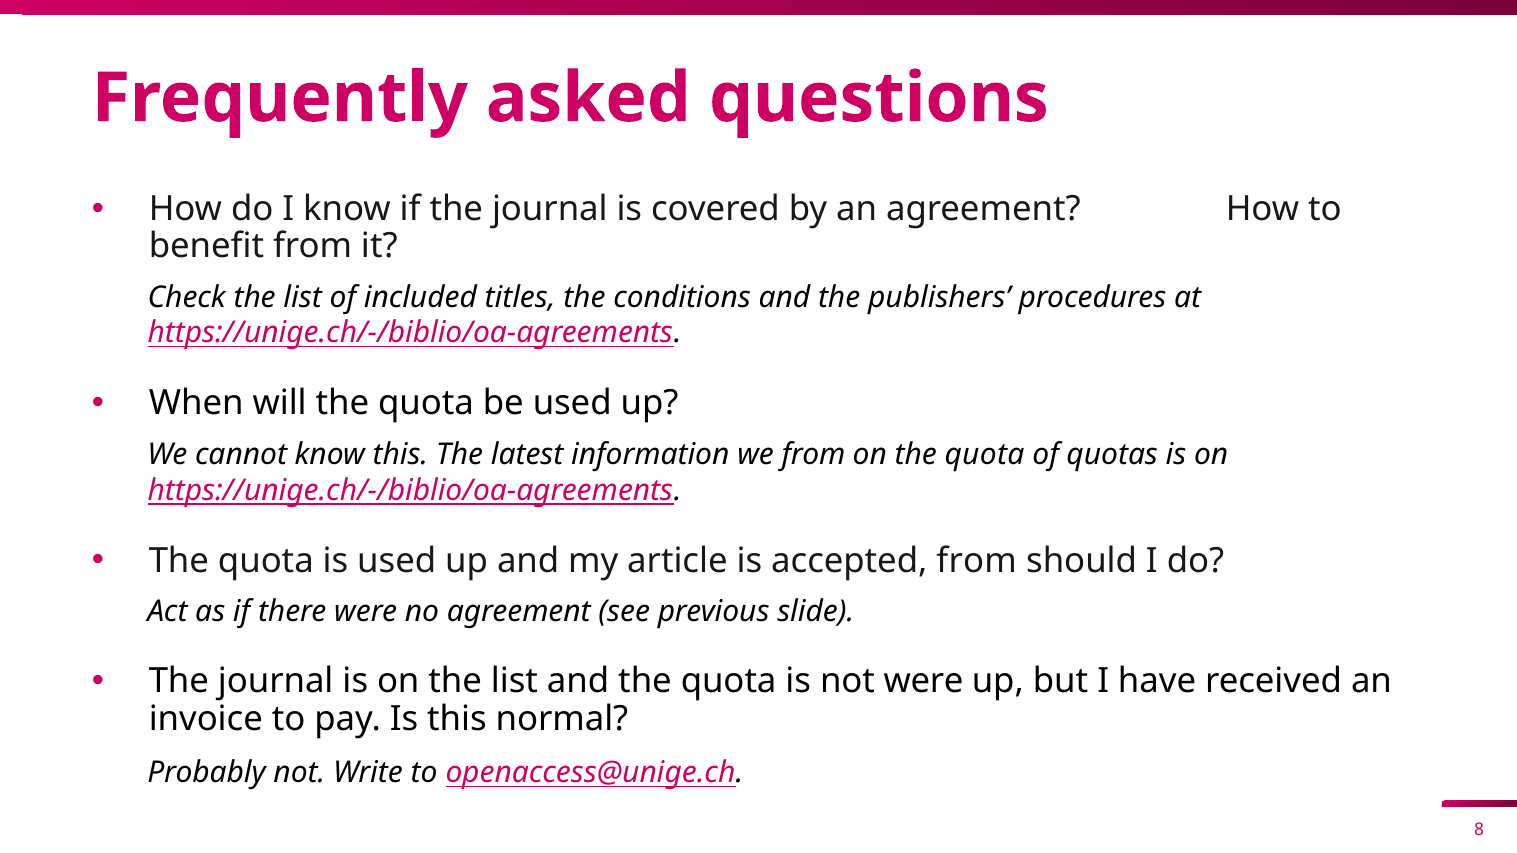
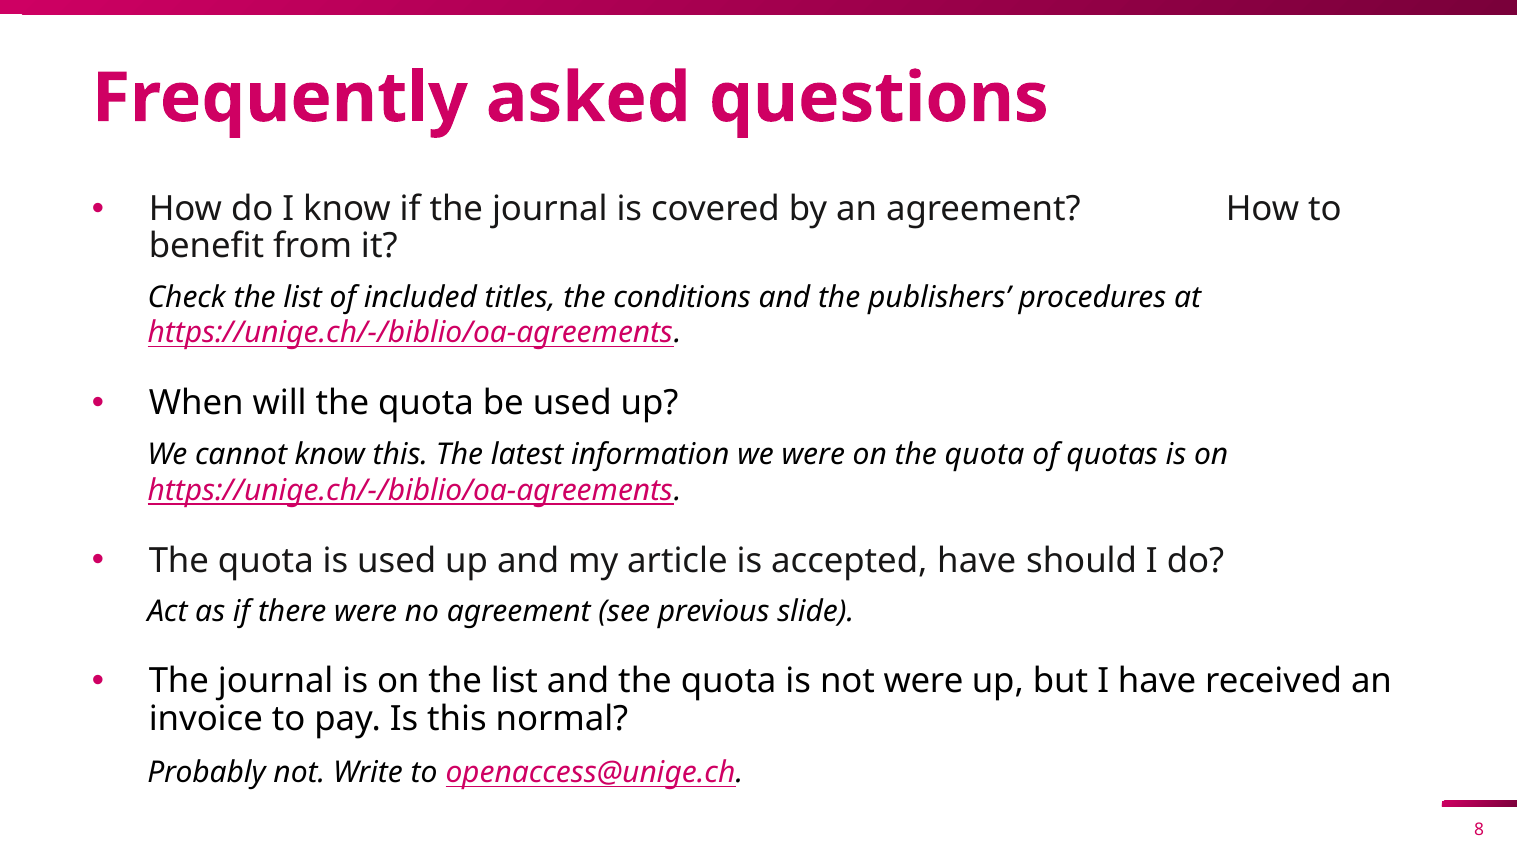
we from: from -> were (813, 455)
accepted from: from -> have (977, 561)
